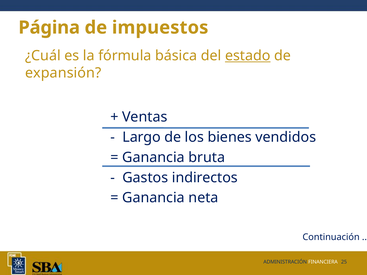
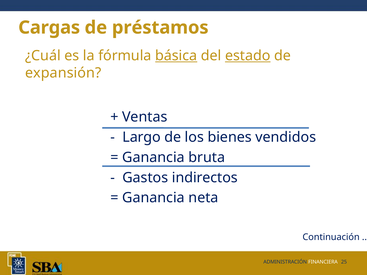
Página: Página -> Cargas (49, 28)
impuestos: impuestos -> préstamos (160, 28)
básica underline: none -> present (176, 56)
